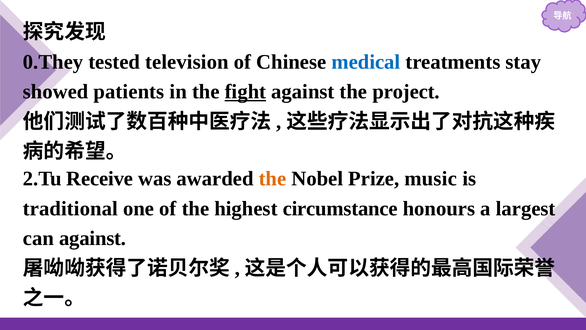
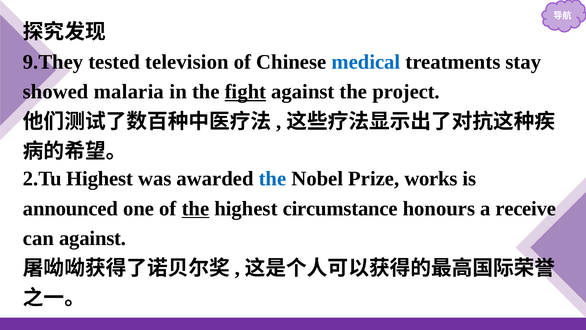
0.They: 0.They -> 9.They (53, 62)
patients: patients -> malaria (129, 92)
2.Tu Receive: Receive -> Highest (100, 179)
the colour: orange -> blue (272, 179)
music: music -> works (431, 179)
traditional: traditional -> announced (71, 208)
the underline: none -> present (195, 208)
largest: largest -> receive (526, 208)
